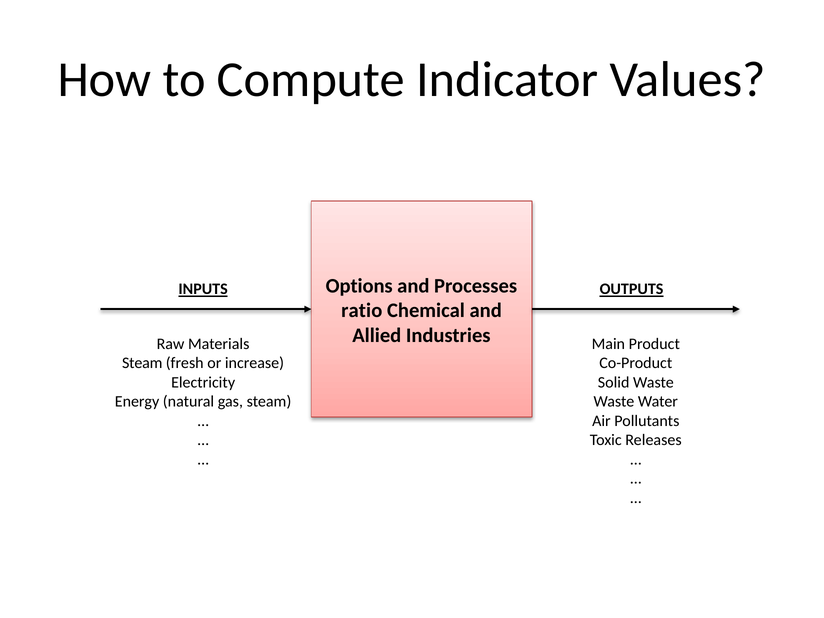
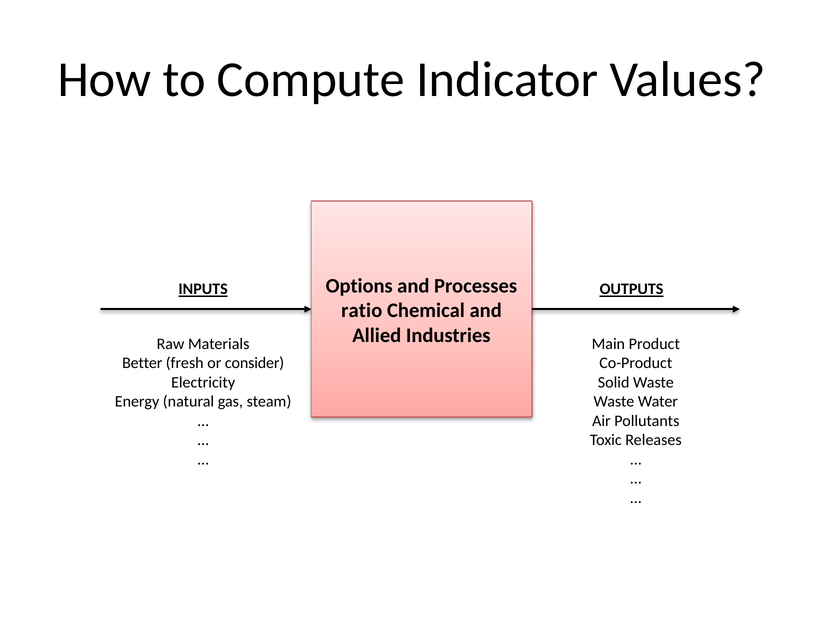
Steam: Steam -> Better (142, 363)
increase: increase -> consider (255, 363)
